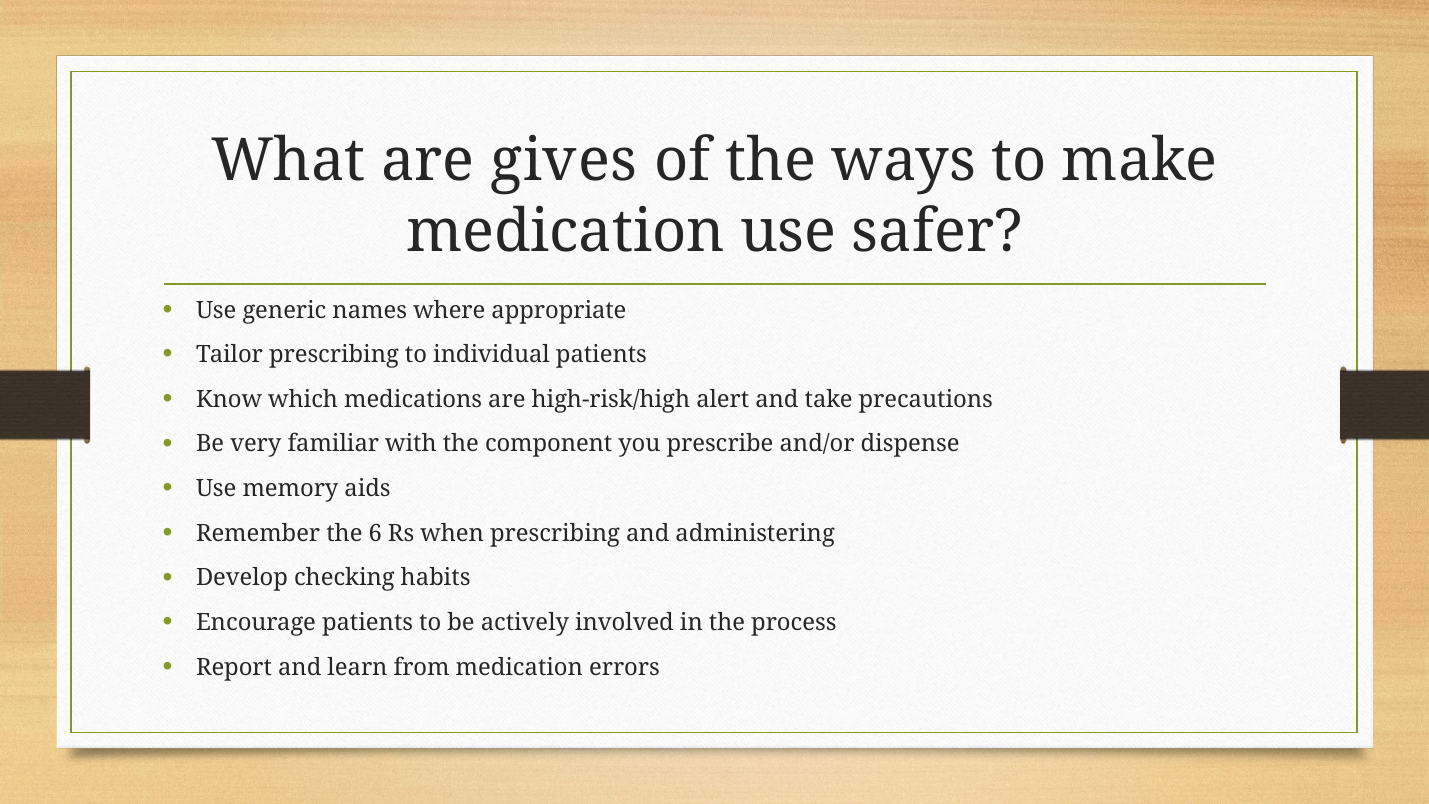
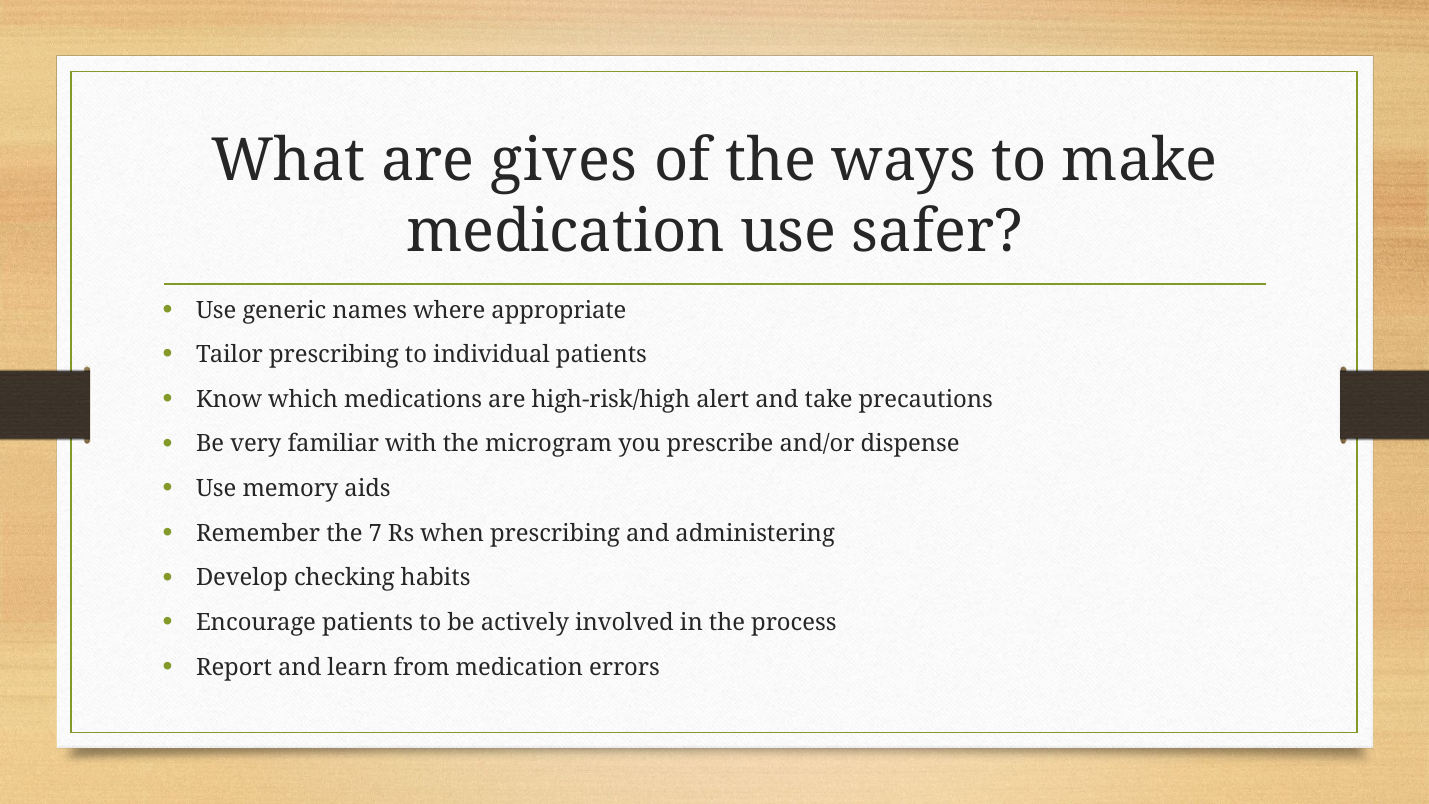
component: component -> microgram (549, 444)
6: 6 -> 7 (375, 533)
